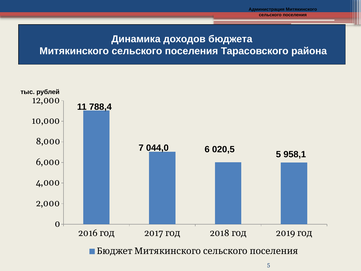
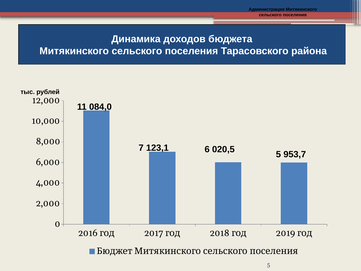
788,4: 788,4 -> 084,0 (100, 107)
044,0: 044,0 -> 123,1 (157, 148)
958,1: 958,1 -> 953,7 (295, 154)
